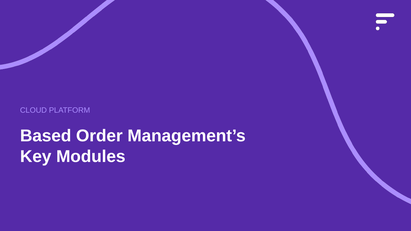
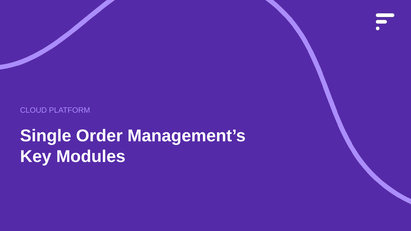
Based: Based -> Single (46, 136)
